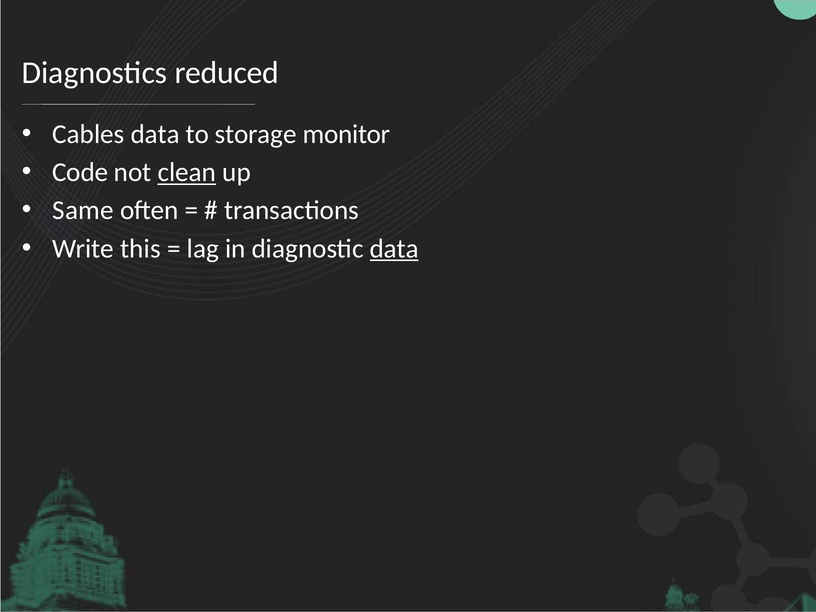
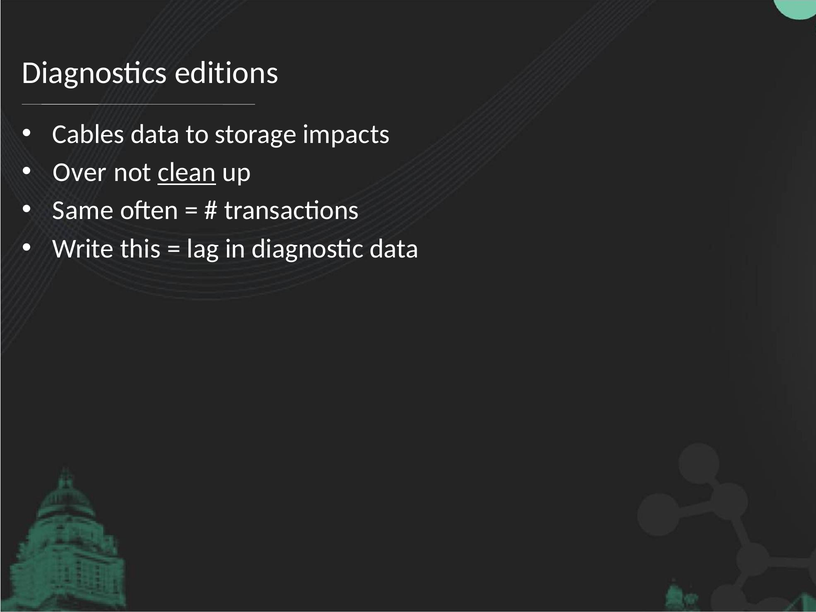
reduced: reduced -> editions (226, 73)
monitor: monitor -> impacts (346, 134)
Code: Code -> Over (80, 172)
data underline: present -> none (394, 249)
